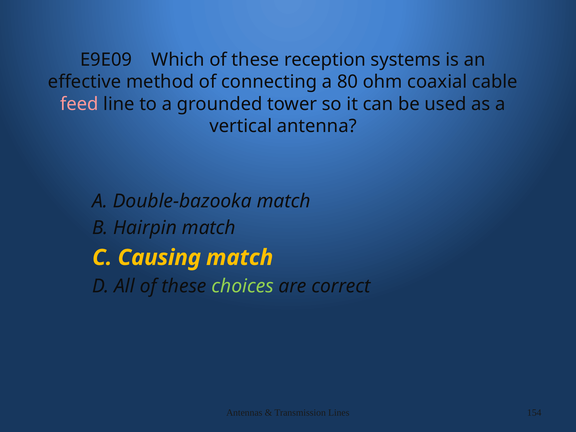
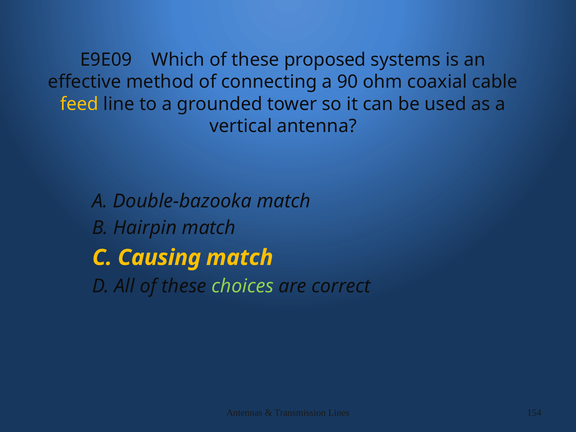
reception: reception -> proposed (325, 60)
80: 80 -> 90 (348, 82)
feed colour: pink -> yellow (79, 104)
